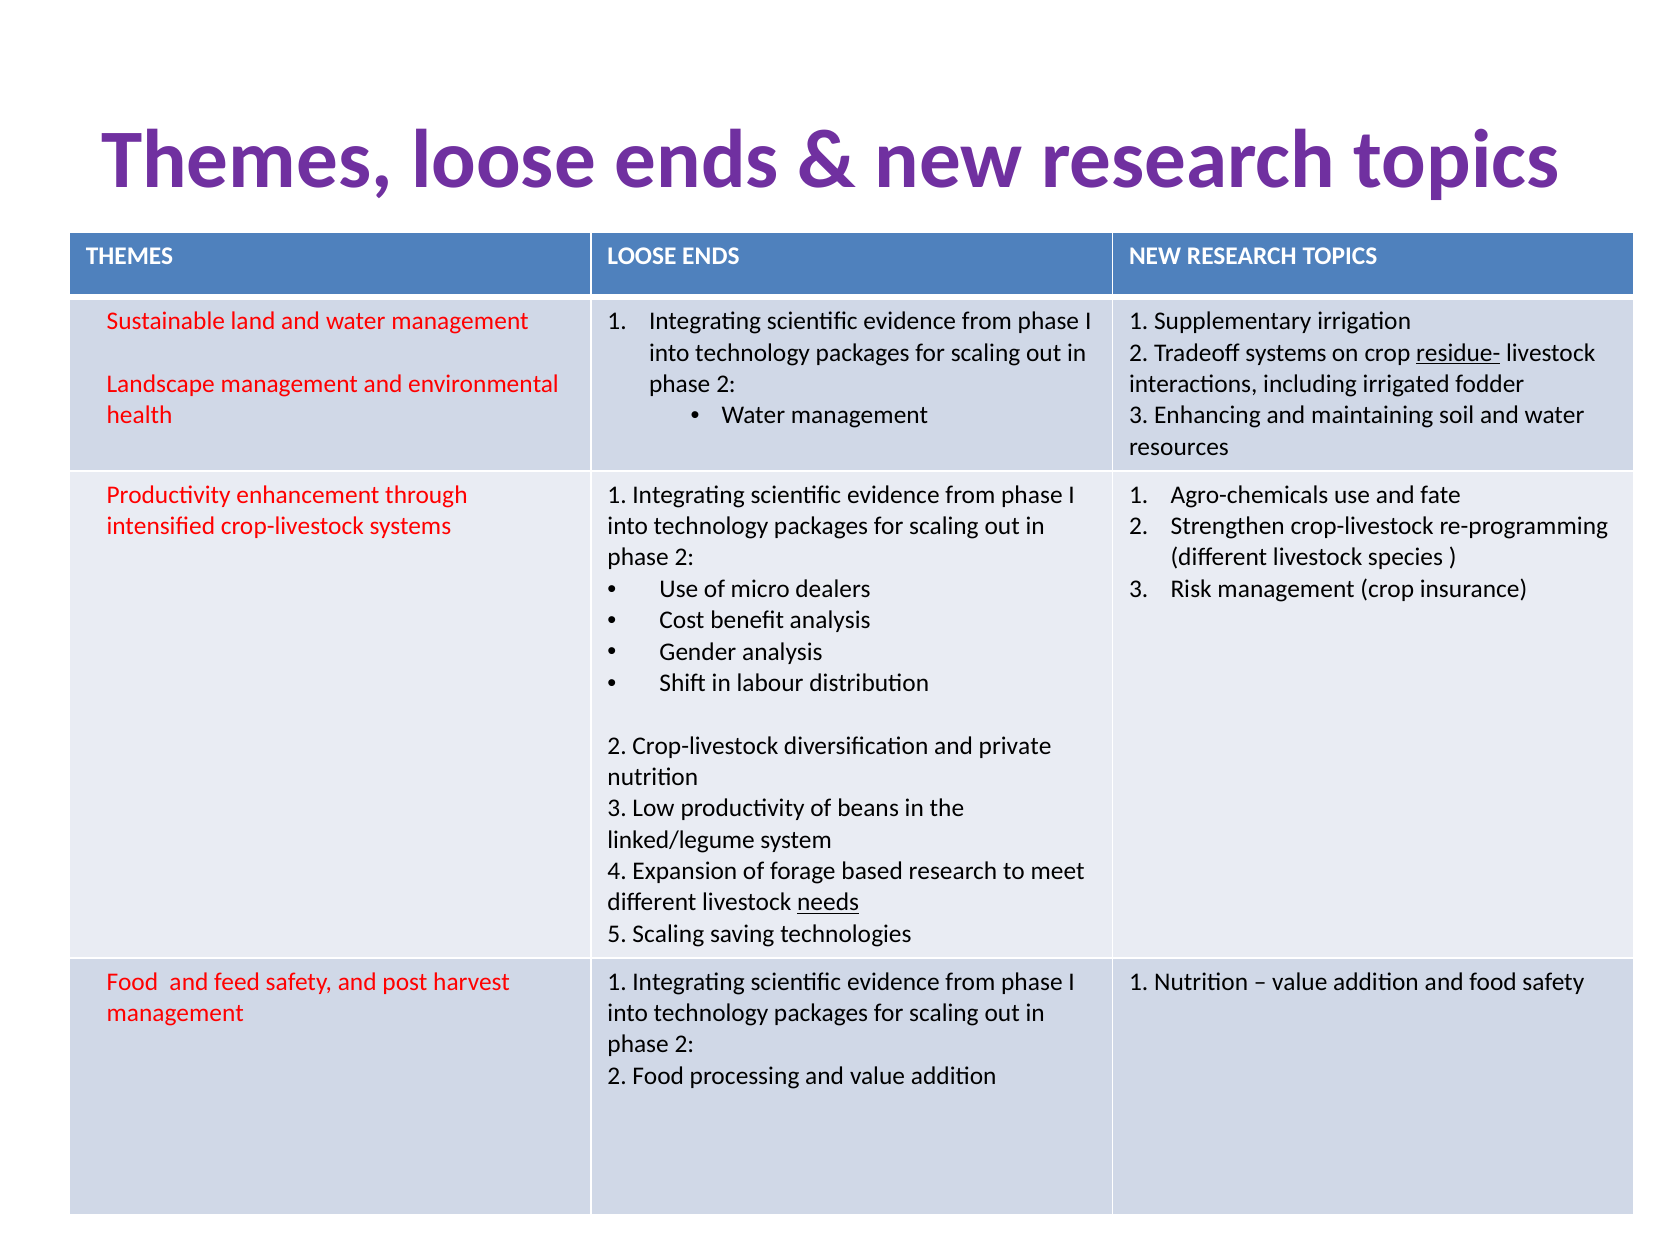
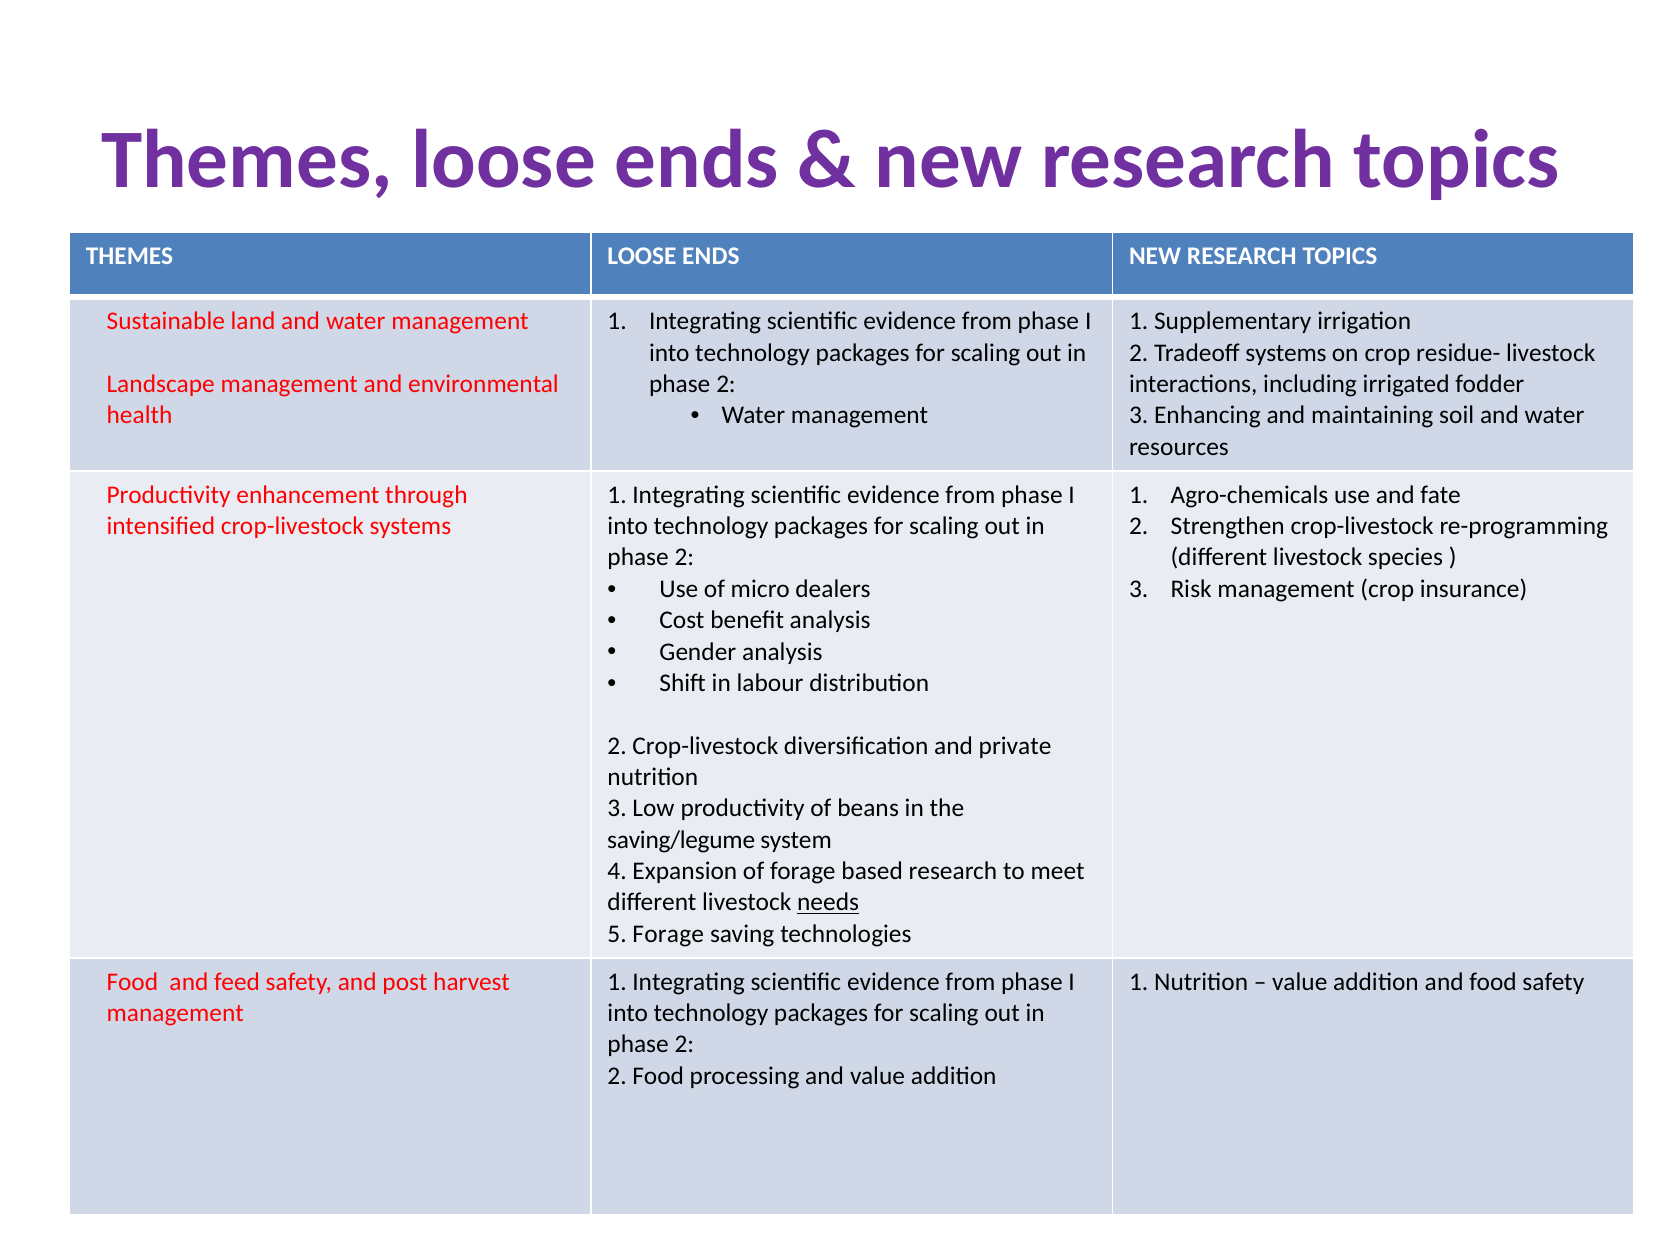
residue- underline: present -> none (1458, 353)
linked/legume: linked/legume -> saving/legume (681, 839)
5 Scaling: Scaling -> Forage (668, 933)
